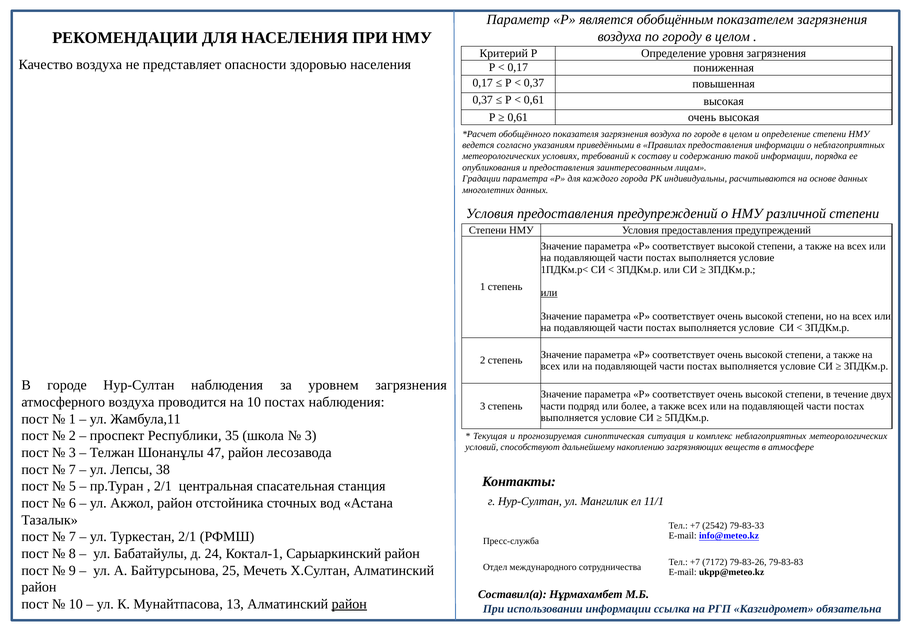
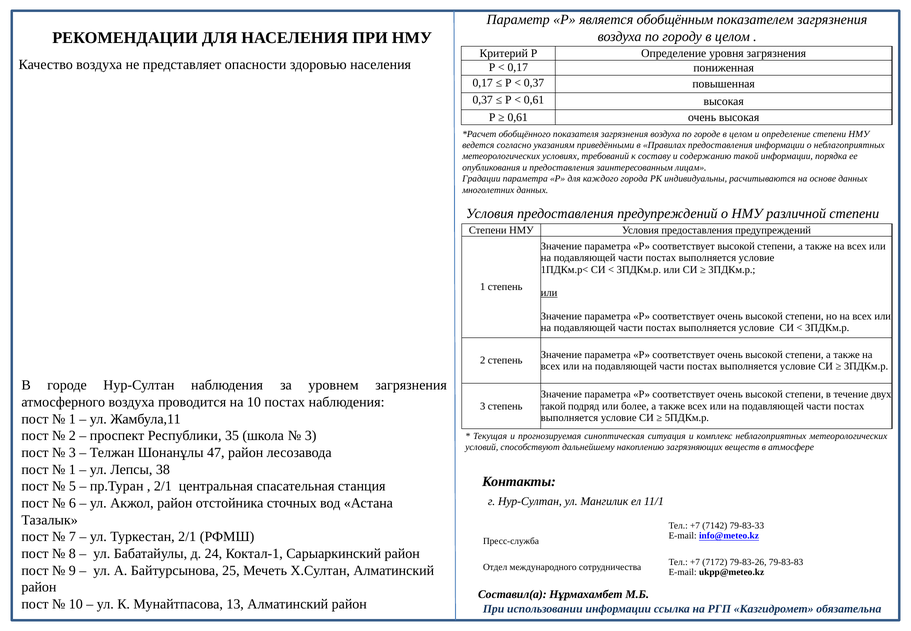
части: части -> такой (553, 406)
7: 7 -> 1 (72, 469)
2542: 2542 -> 7142 (715, 525)
район underline: present -> none (349, 604)
